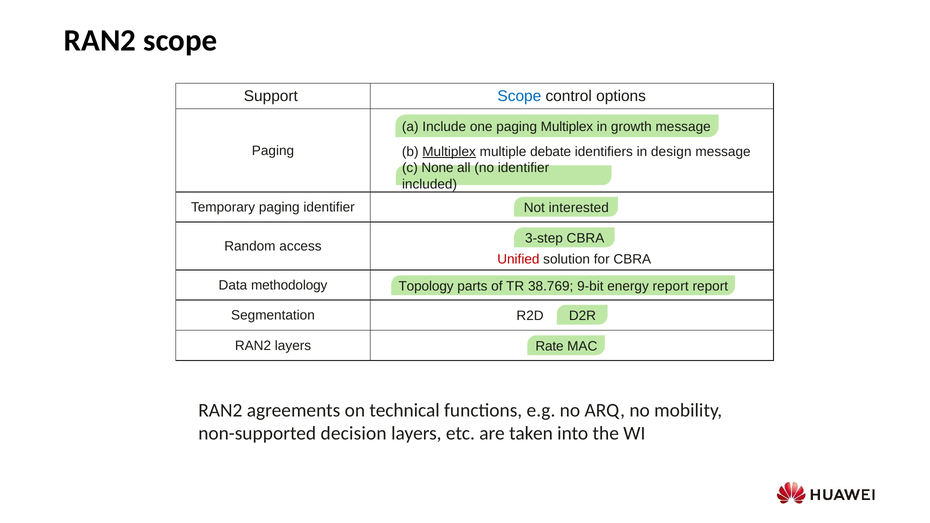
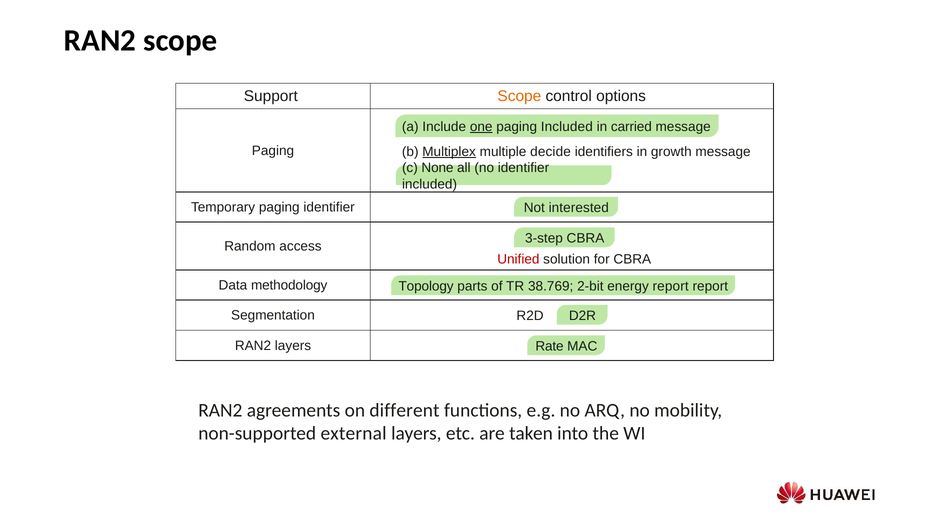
Scope colour: blue -> orange (519, 96)
one underline: none -> present (481, 127)
paging Multiplex: Multiplex -> Included (567, 127)
growth: growth -> carried (631, 127)
debate: debate -> decide (551, 152)
design: design -> growth (671, 152)
9-bit: 9-bit -> 2-bit (590, 286)
technical: technical -> different (404, 410)
decision: decision -> external (354, 434)
